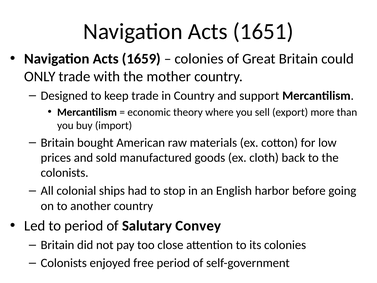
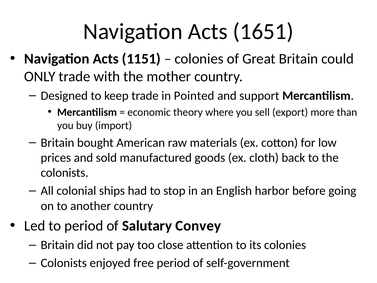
1659: 1659 -> 1151 (141, 59)
in Country: Country -> Pointed (194, 96)
